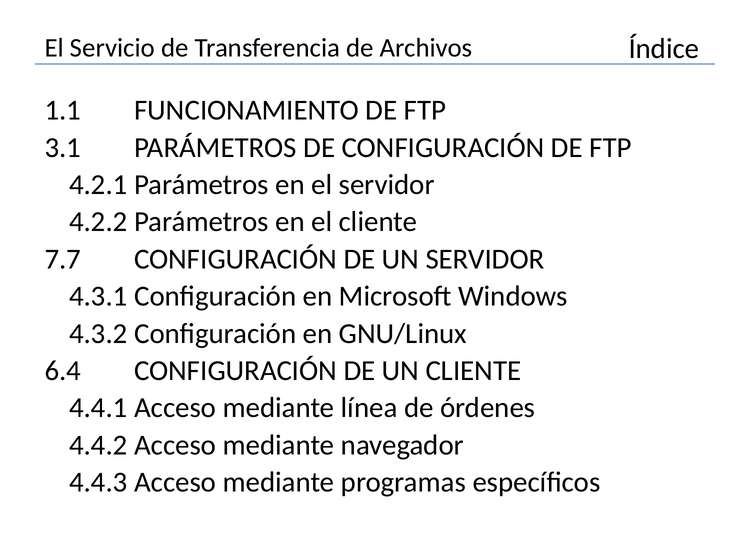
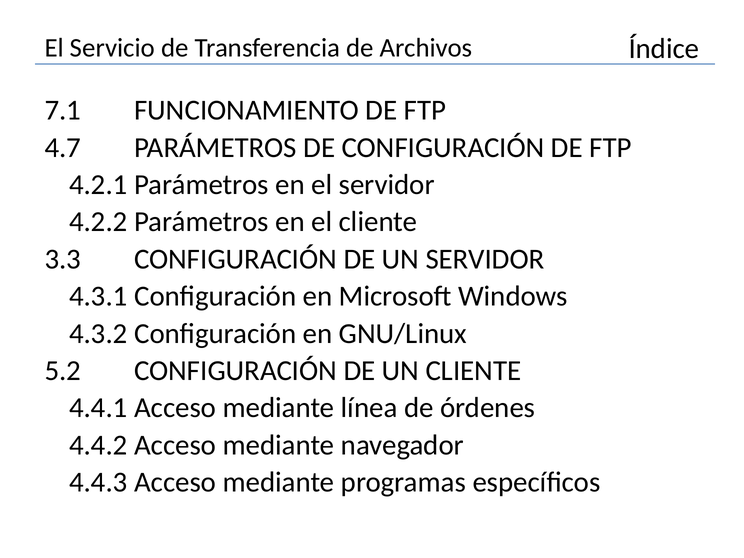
1.1: 1.1 -> 7.1 (63, 110)
3.1: 3.1 -> 4.7 (63, 148)
7.7: 7.7 -> 3.3 (63, 259)
6.4: 6.4 -> 5.2 (63, 371)
